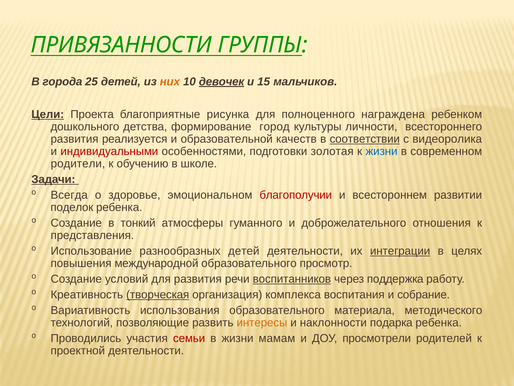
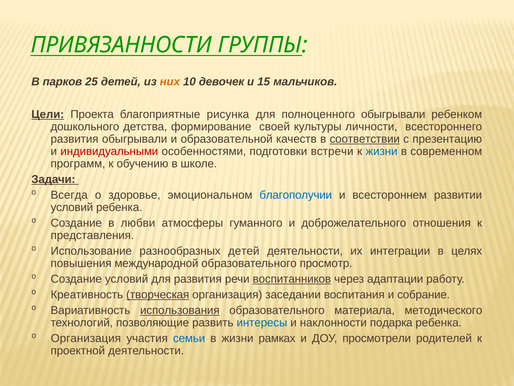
города: города -> парков (62, 81)
девочек underline: present -> none (222, 81)
полноценного награждена: награждена -> обыгрывали (393, 114)
город: город -> своей (275, 126)
развития реализуется: реализуется -> обыгрывали (135, 139)
видеоролика: видеоролика -> презентацию (447, 139)
золотая: золотая -> встречи (332, 151)
родители: родители -> программ (78, 163)
благополучии colour: red -> blue (296, 195)
поделок: поделок -> условий (72, 207)
тонкий: тонкий -> любви (138, 223)
интеграции underline: present -> none (400, 251)
поддержка: поддержка -> адаптации (395, 279)
комплекса: комплекса -> заседании (293, 294)
использования underline: none -> present (180, 310)
интересы colour: orange -> blue (262, 322)
Проводились: Проводились -> Организация (86, 338)
семьи colour: red -> blue (189, 338)
мамам: мамам -> рамках (277, 338)
